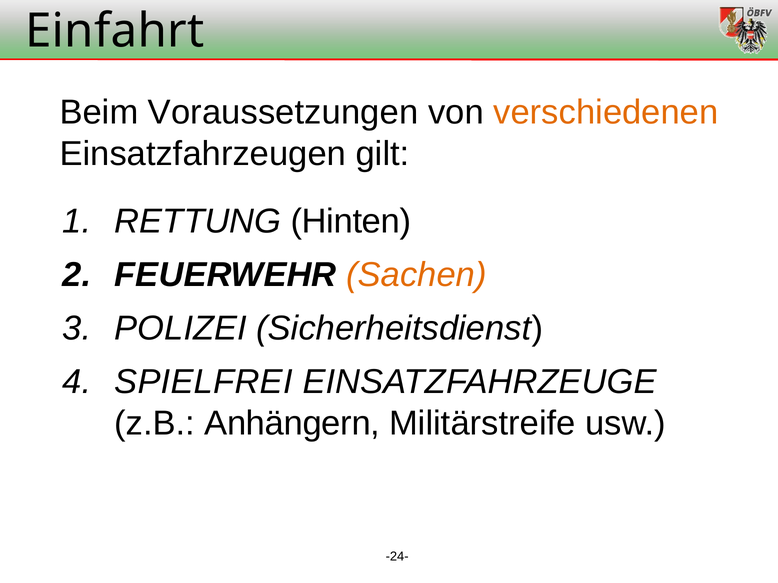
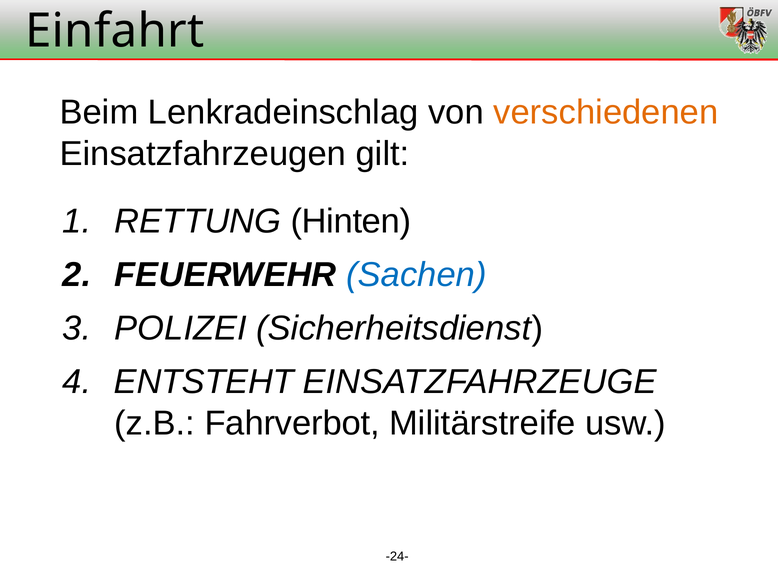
Voraussetzungen: Voraussetzungen -> Lenkradeinschlag (283, 112)
Sachen colour: orange -> blue (416, 275)
SPIELFREI: SPIELFREI -> ENTSTEHT (204, 382)
Anhängern: Anhängern -> Fahrverbot (292, 424)
